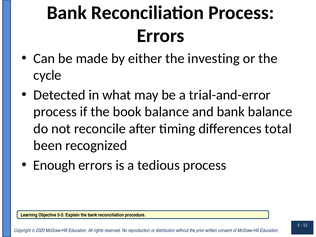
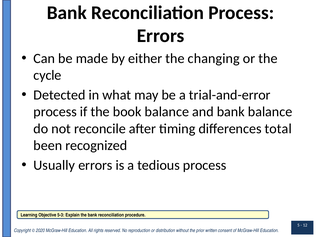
investing: investing -> changing (214, 58)
Enough: Enough -> Usually (54, 165)
